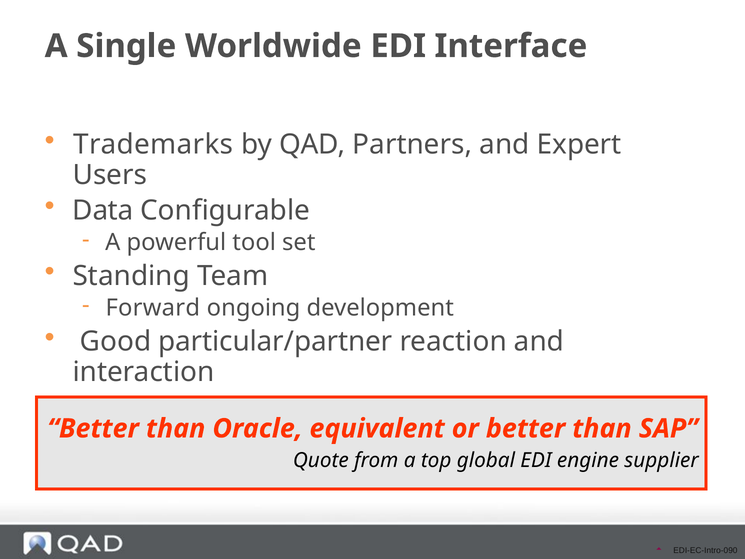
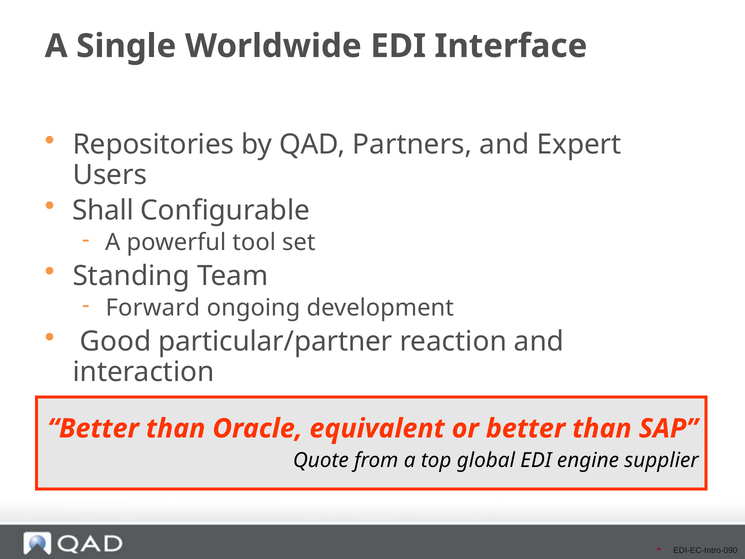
Trademarks: Trademarks -> Repositories (153, 145)
Data: Data -> Shall (103, 210)
